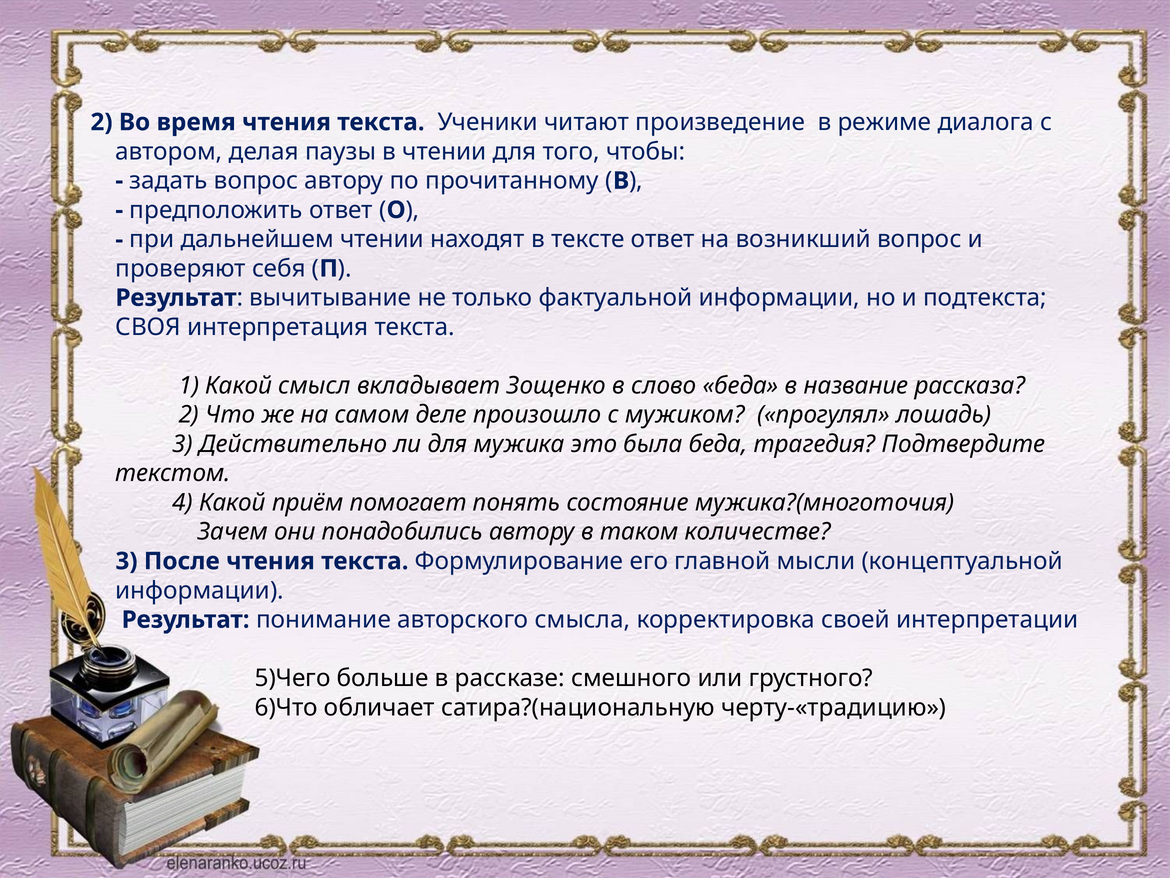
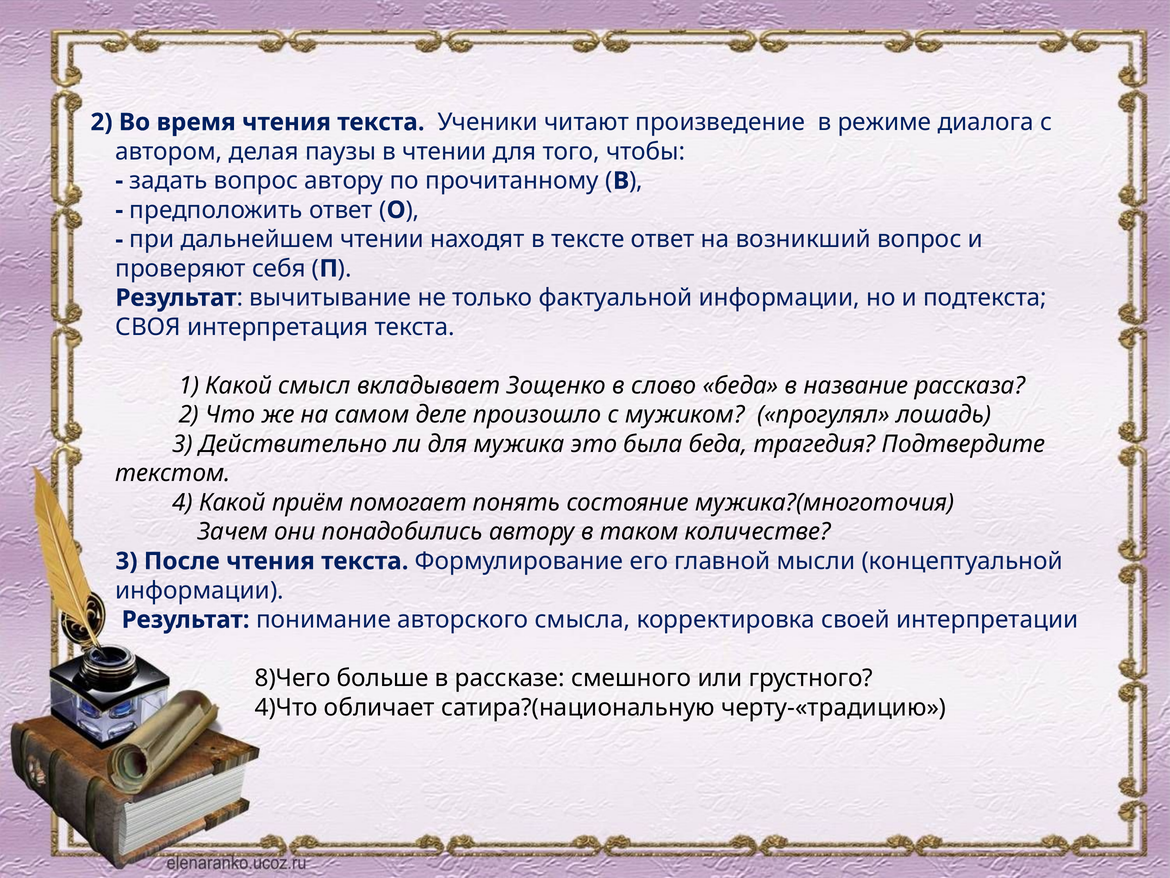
5)Чего: 5)Чего -> 8)Чего (293, 678)
6)Что: 6)Что -> 4)Что (286, 707)
